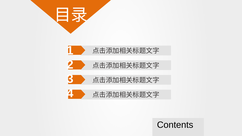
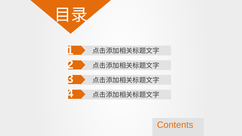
Contents colour: black -> orange (175, 125)
